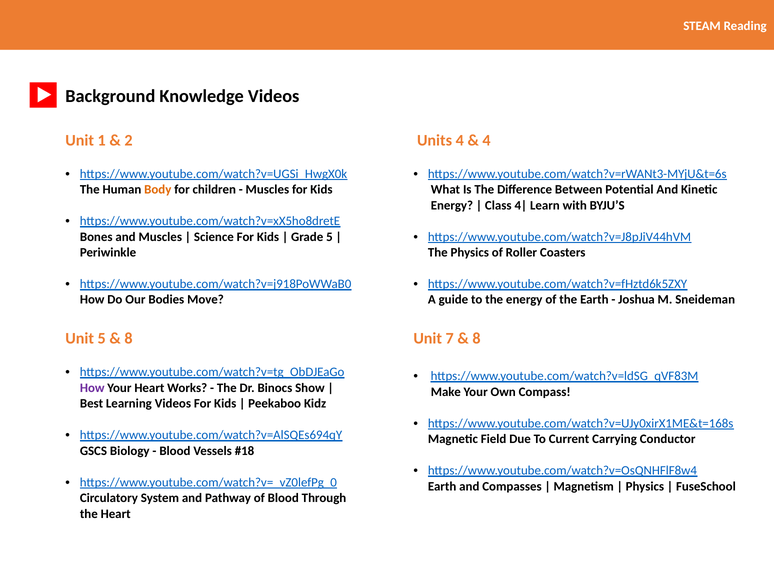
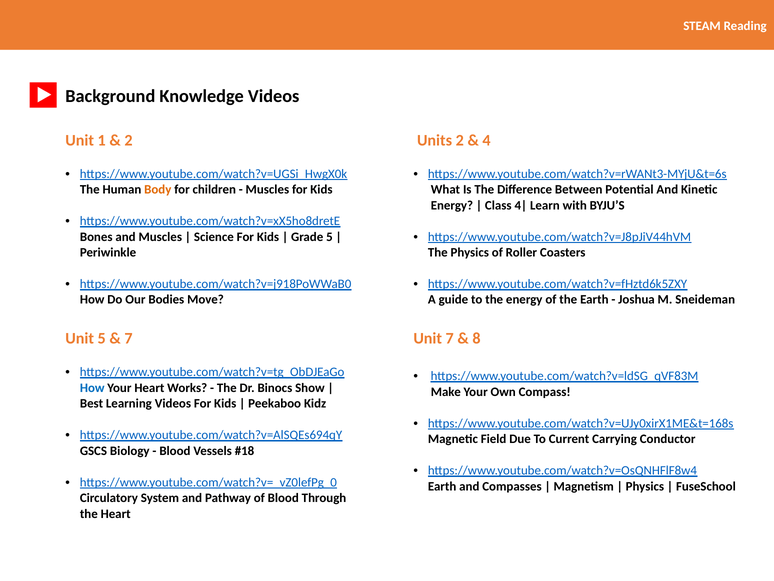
Units 4: 4 -> 2 (460, 140)
8: 8 -> 7 (128, 338)
How colour: purple -> blue (92, 388)
